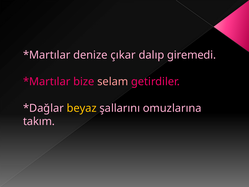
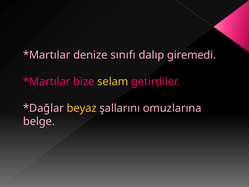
çıkar: çıkar -> sınıfı (123, 55)
selam colour: pink -> yellow (113, 82)
takım: takım -> belge (39, 121)
